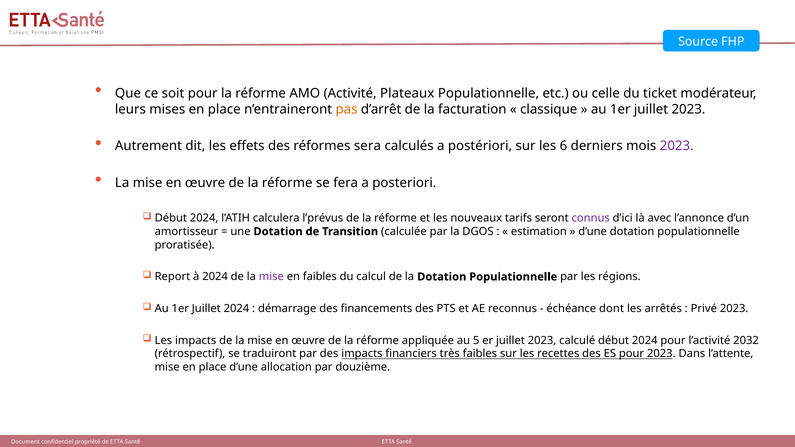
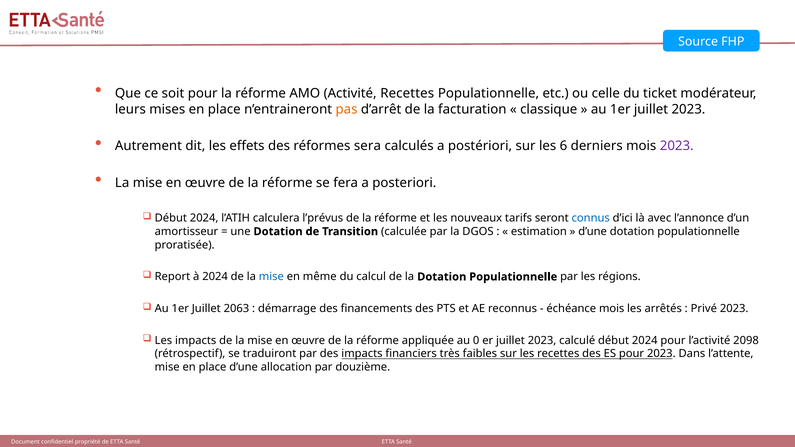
Activité Plateaux: Plateaux -> Recettes (407, 93)
connus colour: purple -> blue (591, 218)
mise colour: purple -> blue (271, 277)
en faibles: faibles -> même (320, 277)
Juillet 2024: 2024 -> 2063 (236, 309)
échéance dont: dont -> mois (612, 309)
5: 5 -> 0 (476, 341)
2032: 2032 -> 2098 (746, 341)
